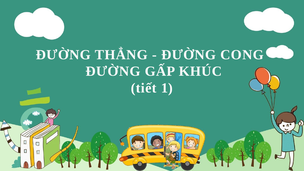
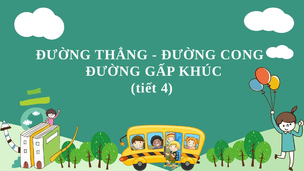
1: 1 -> 4 (167, 88)
